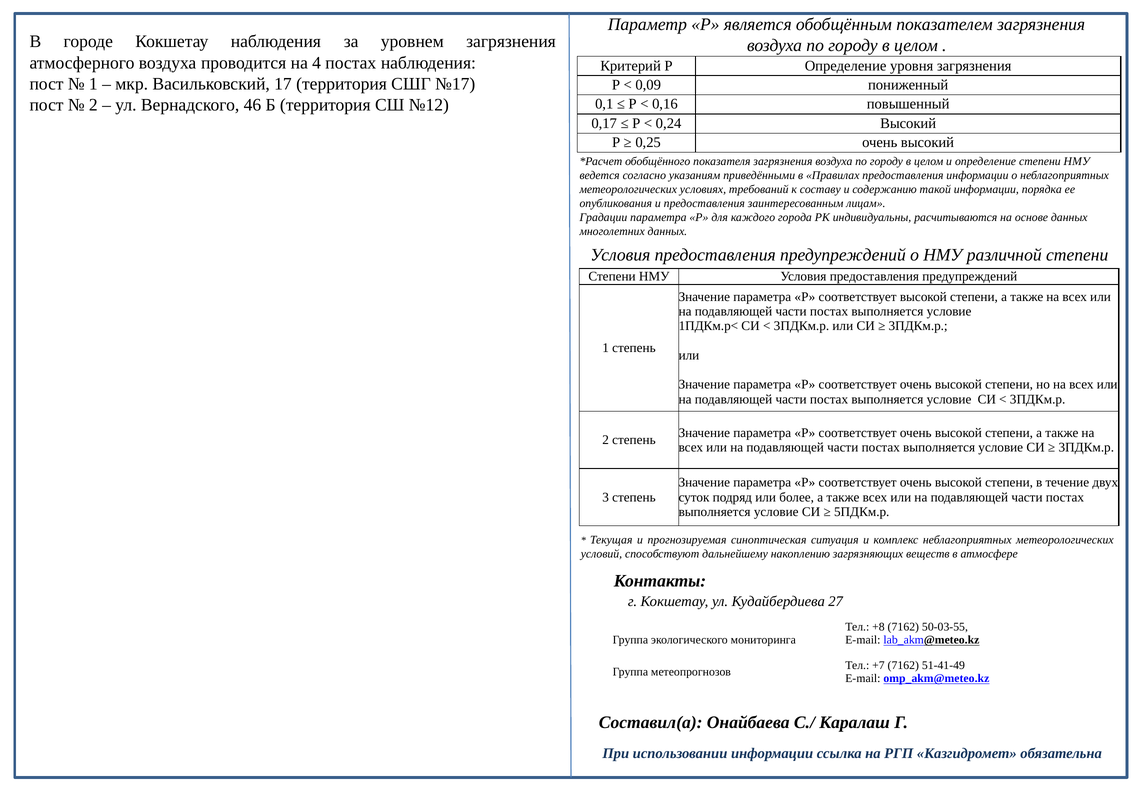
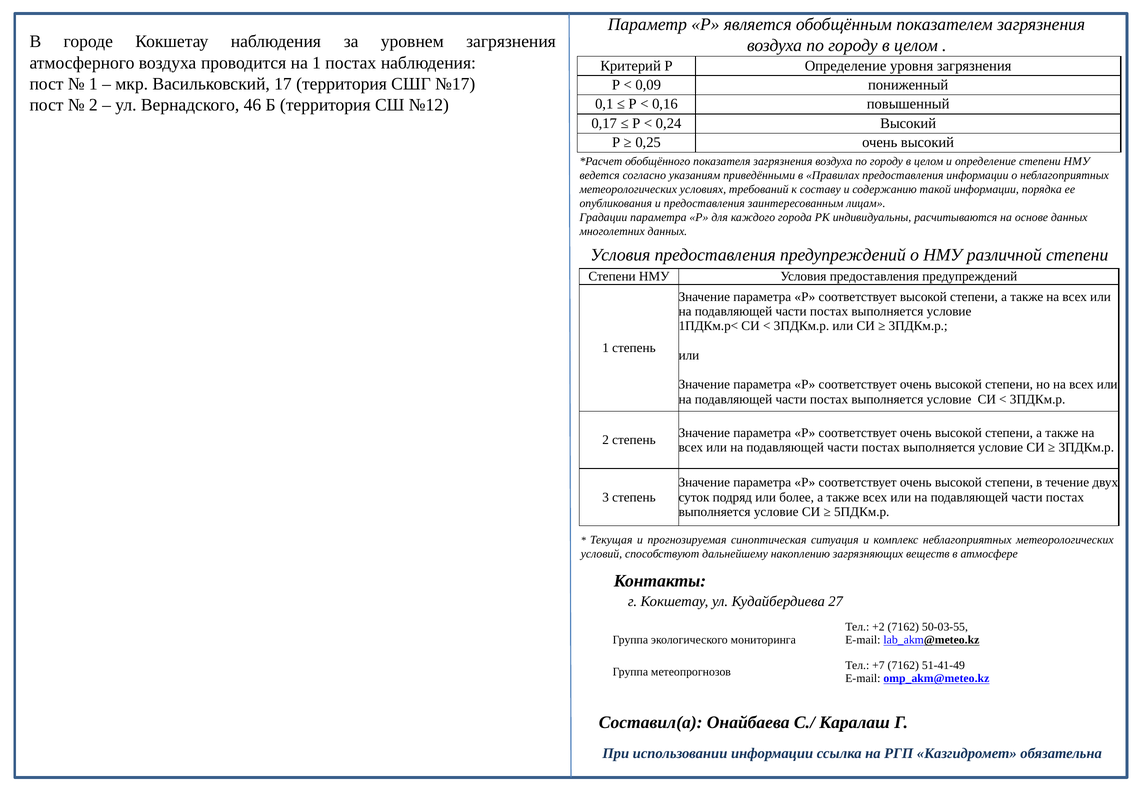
на 4: 4 -> 1 (317, 63)
+8: +8 -> +2 (878, 627)
